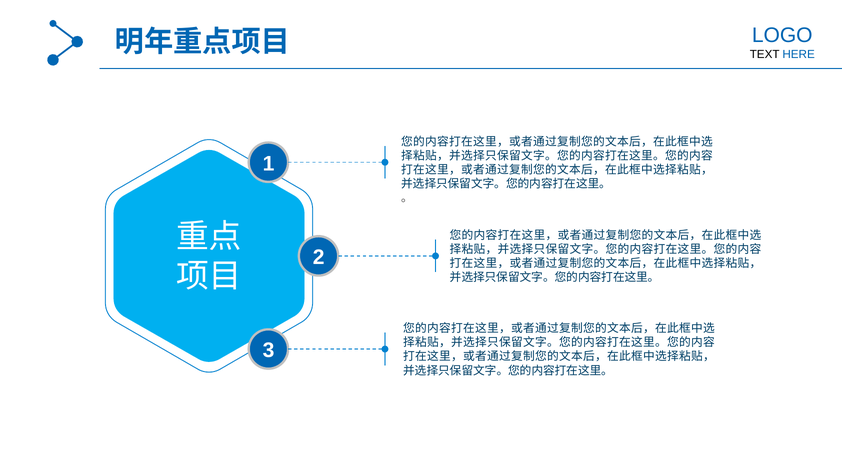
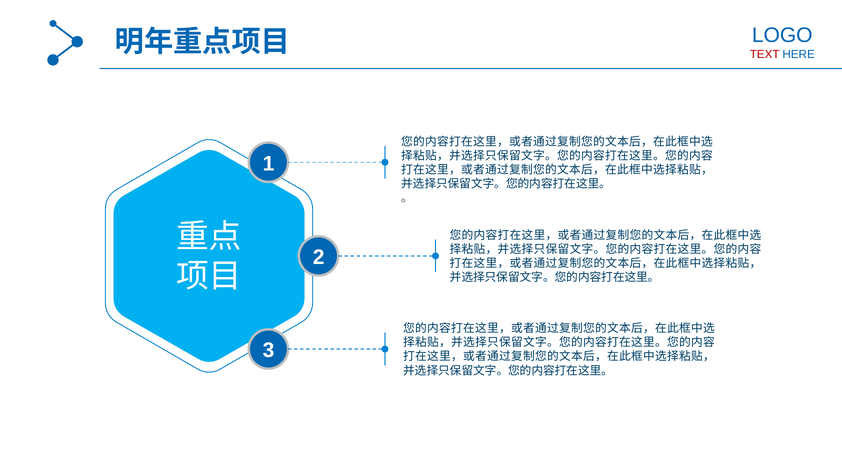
TEXT colour: black -> red (765, 54)
